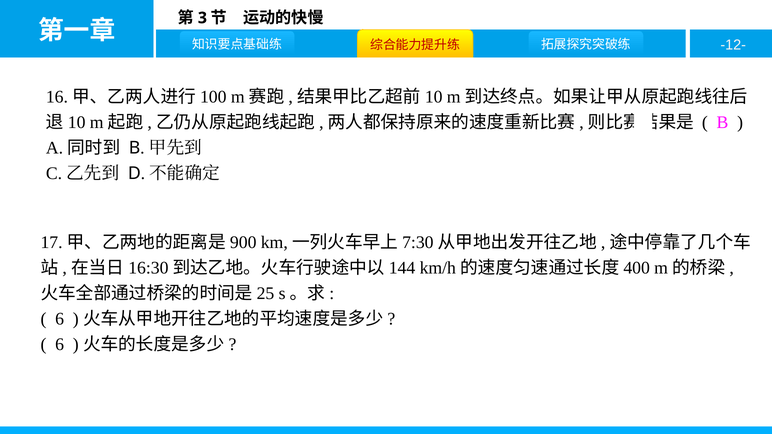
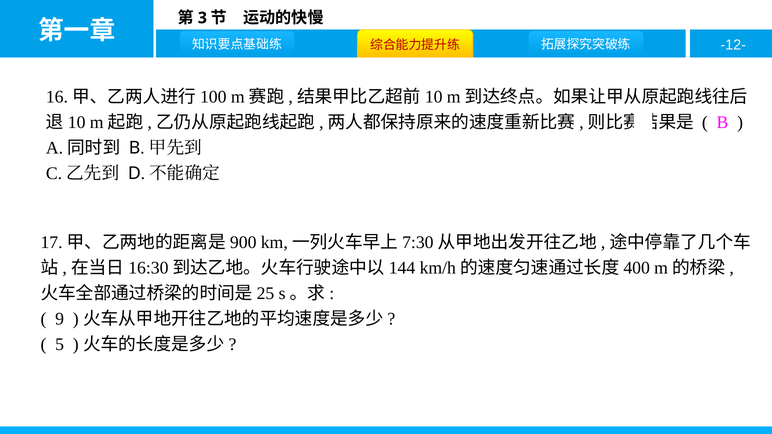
6: 6 -> 9 (60, 319)
6: 6 -> 5 (60, 344)
